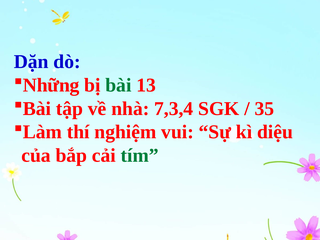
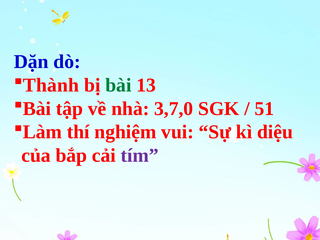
Những: Những -> Thành (51, 85)
7,3,4: 7,3,4 -> 3,7,0 (174, 109)
35: 35 -> 51 (264, 109)
tím colour: green -> purple (140, 156)
